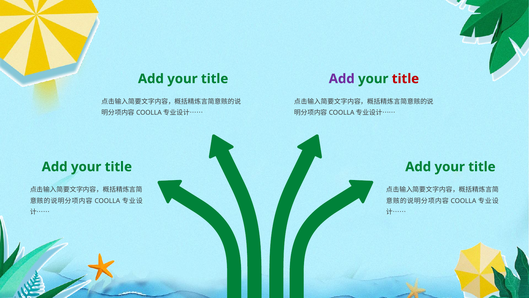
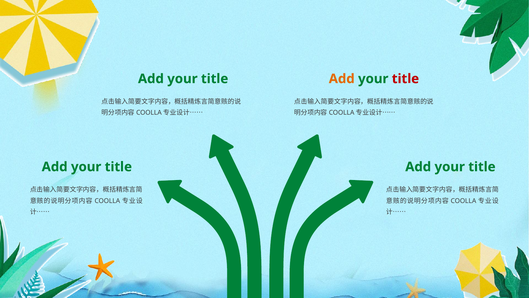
Add colour: purple -> orange (342, 79)
